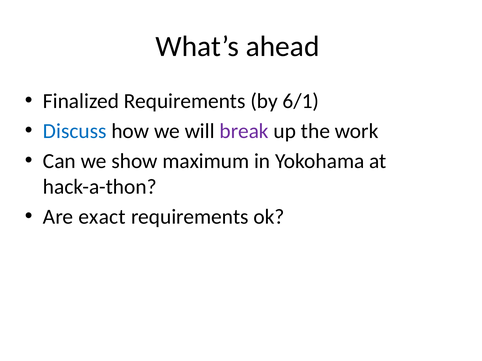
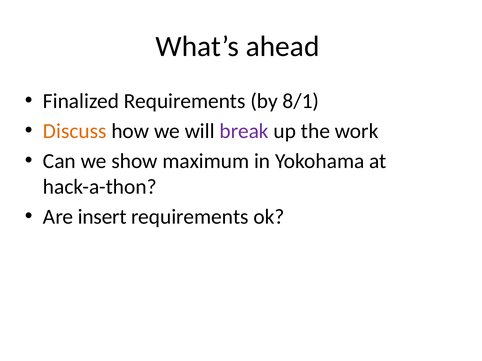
6/1: 6/1 -> 8/1 (301, 101)
Discuss colour: blue -> orange (75, 131)
exact: exact -> insert (102, 217)
